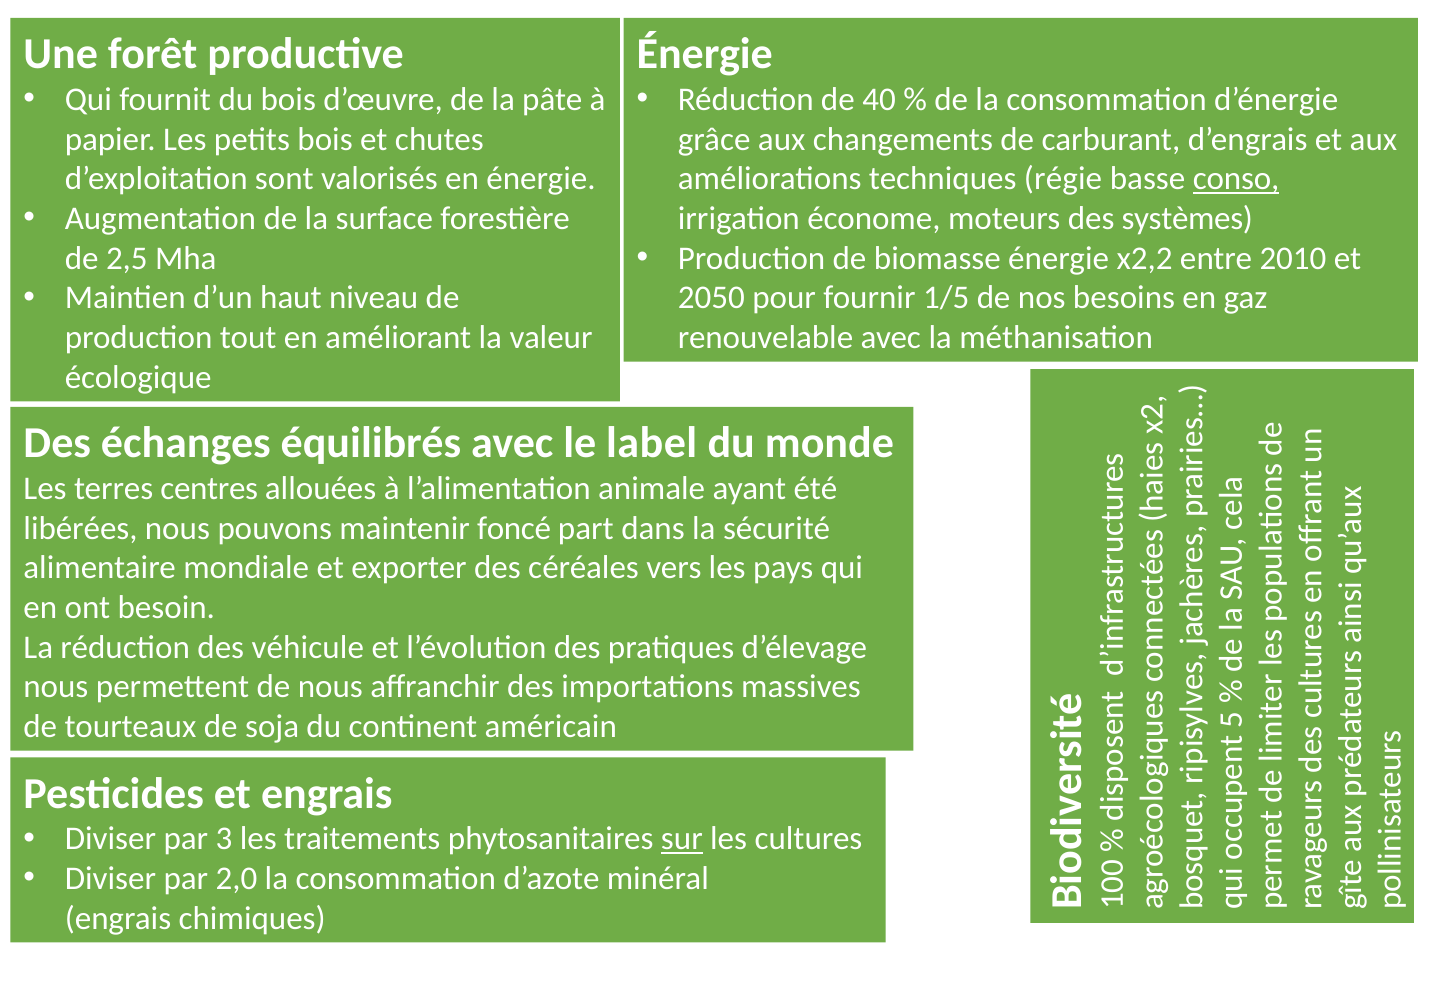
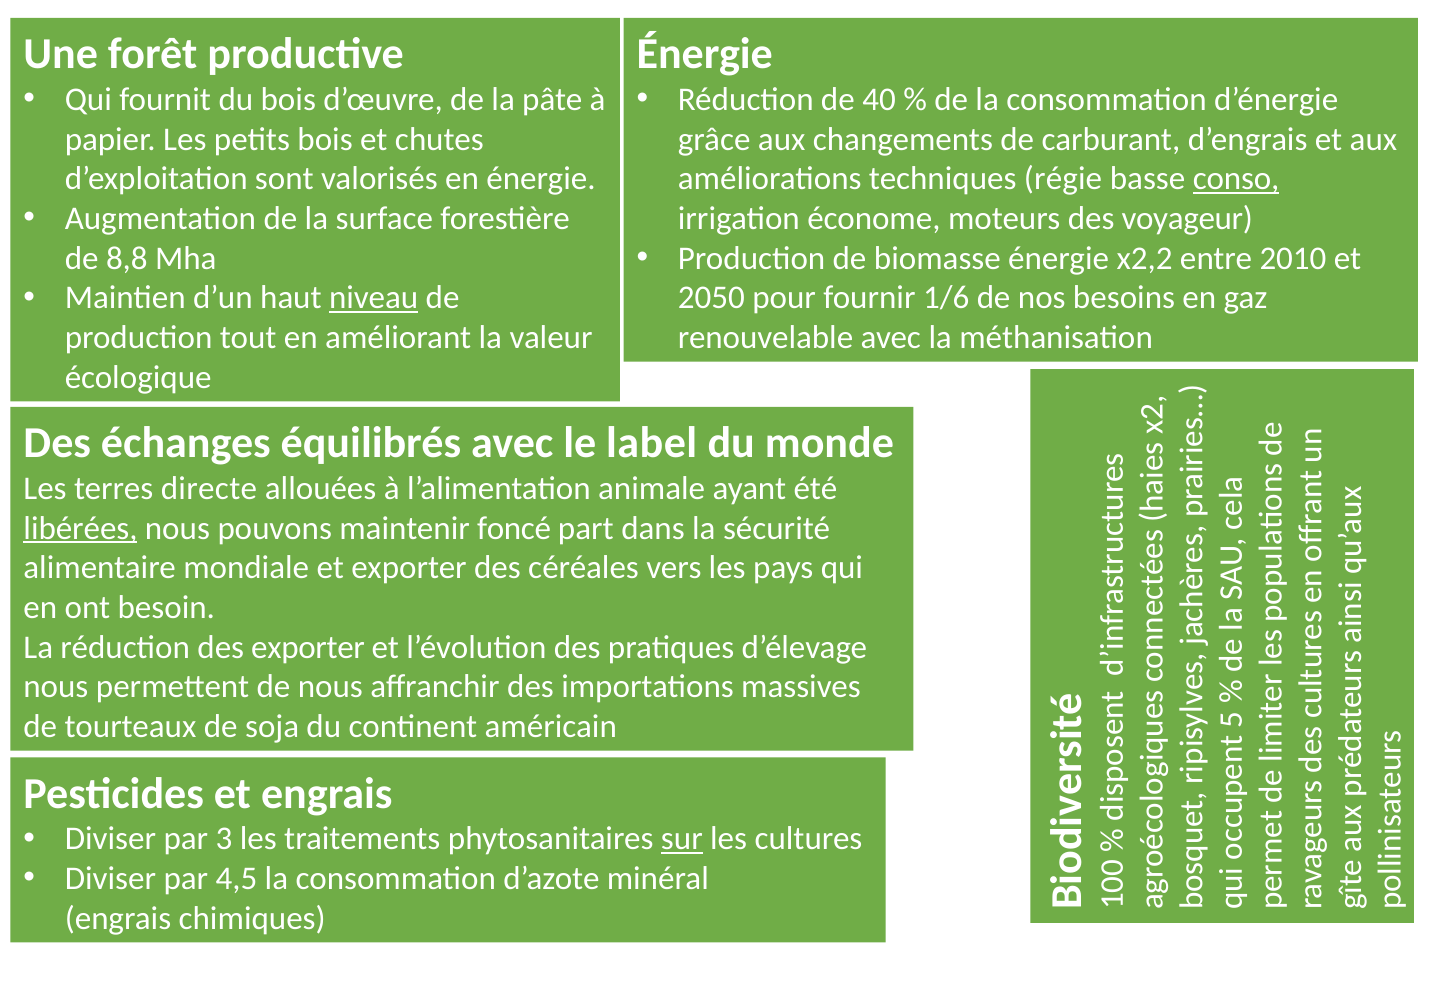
systèmes: systèmes -> voyageur (1187, 219)
2,5: 2,5 -> 8,8 (127, 258)
niveau underline: none -> present (374, 298)
1/5: 1/5 -> 1/6 (946, 298)
centres: centres -> directe (209, 489)
libérées underline: none -> present (80, 528)
des véhicule: véhicule -> exporter (308, 647)
2,0: 2,0 -> 4,5 (236, 879)
